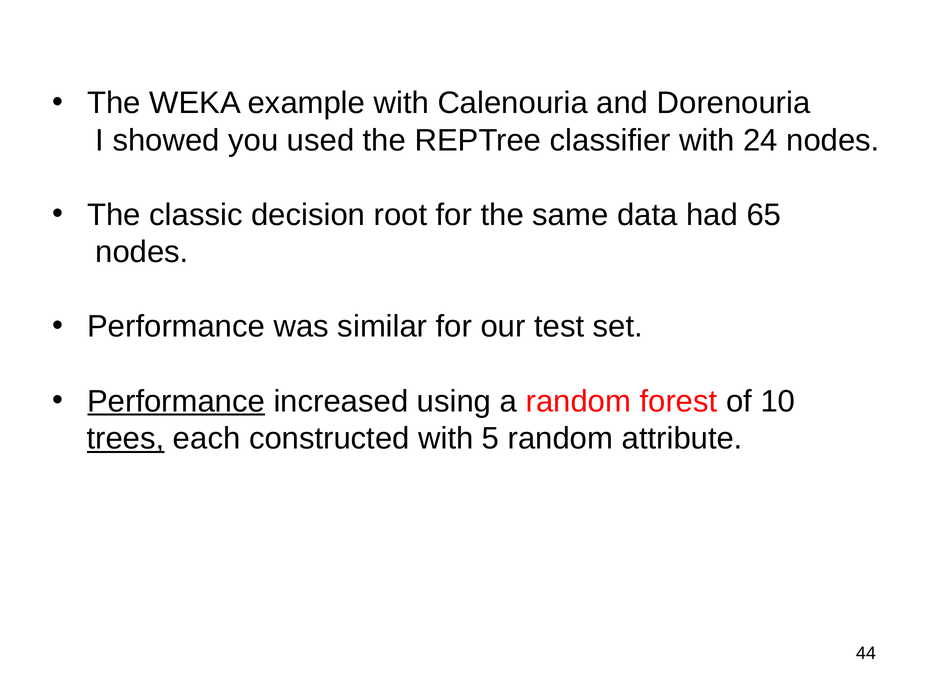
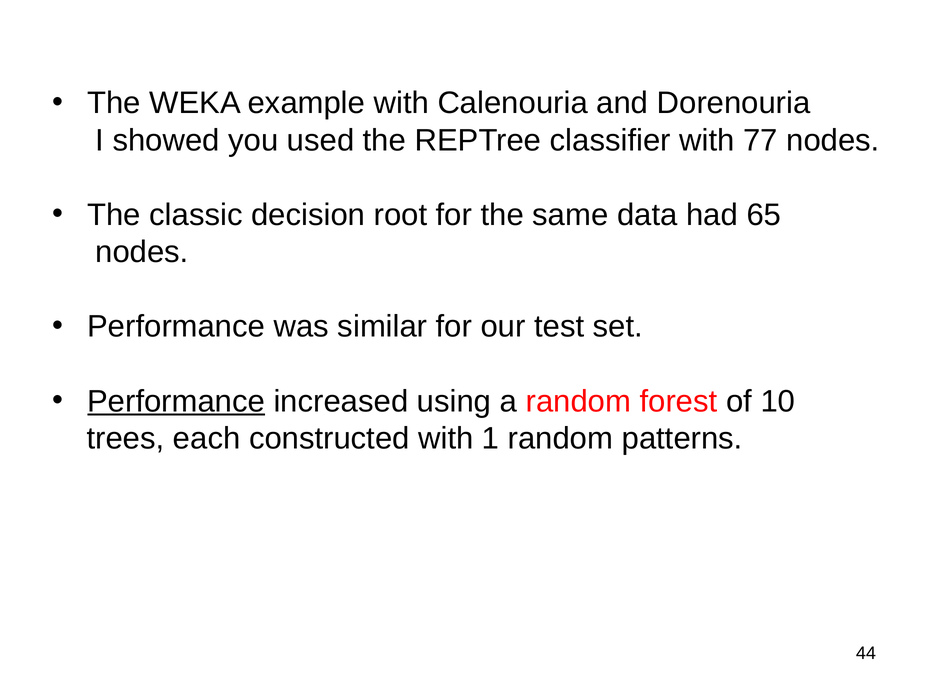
24: 24 -> 77 (760, 140)
trees underline: present -> none (126, 439)
5: 5 -> 1 (491, 439)
attribute: attribute -> patterns (682, 439)
